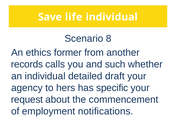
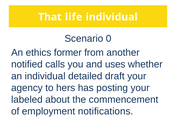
Save: Save -> That (50, 17)
8: 8 -> 0 (109, 39)
records: records -> notified (27, 64)
such: such -> uses (115, 64)
specific: specific -> posting (112, 88)
request: request -> labeled (27, 100)
